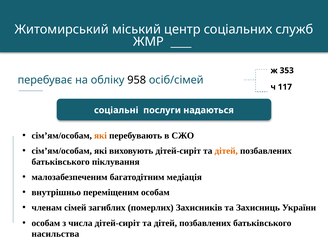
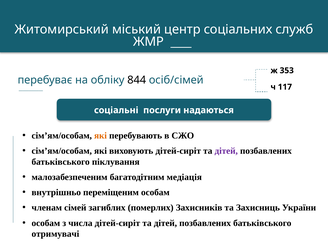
958: 958 -> 844 (137, 80)
дітей colour: orange -> purple (226, 151)
насильства: насильства -> отримувачі (55, 234)
